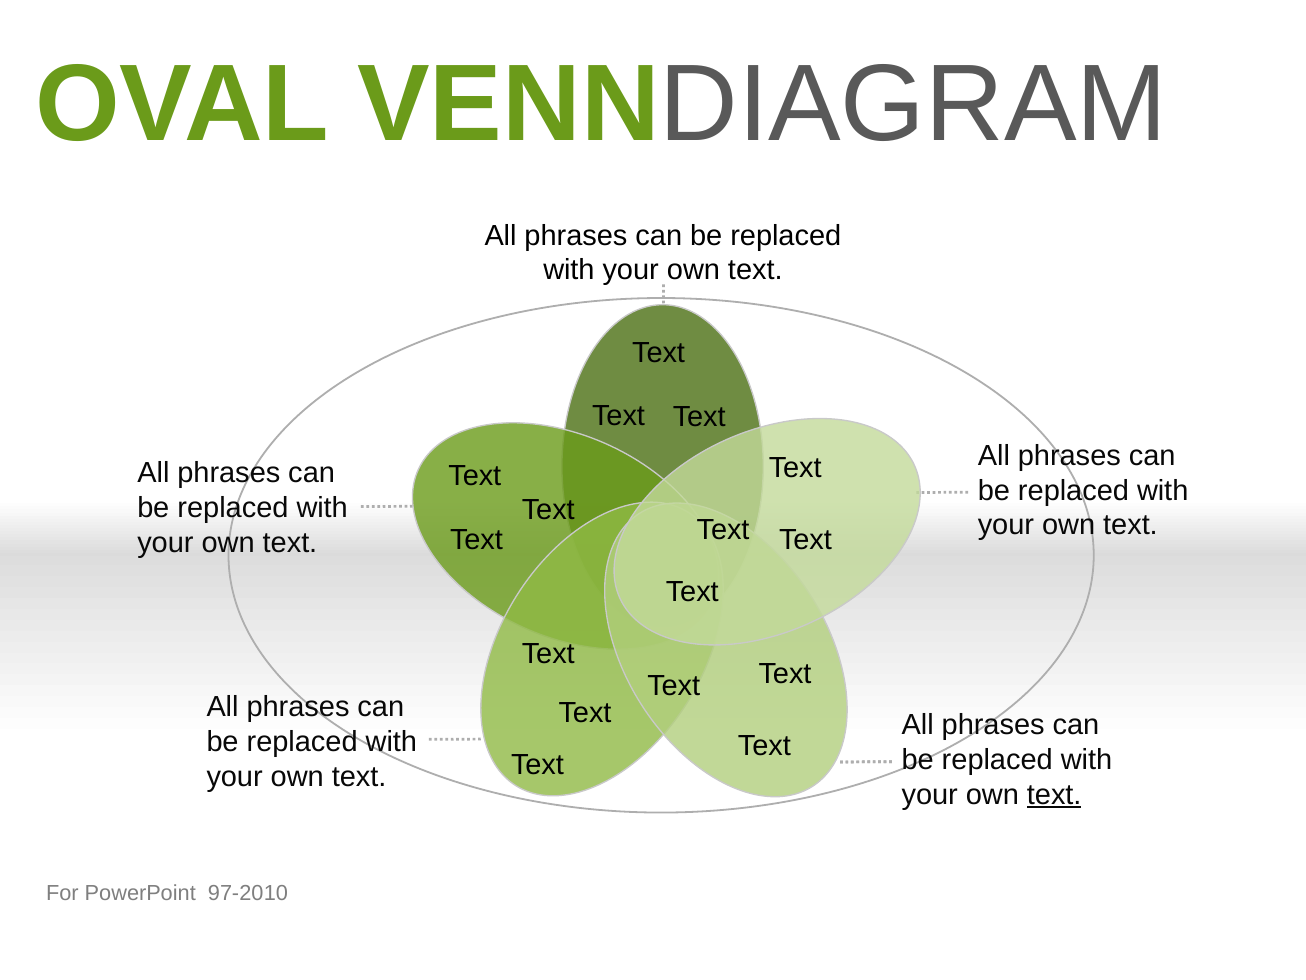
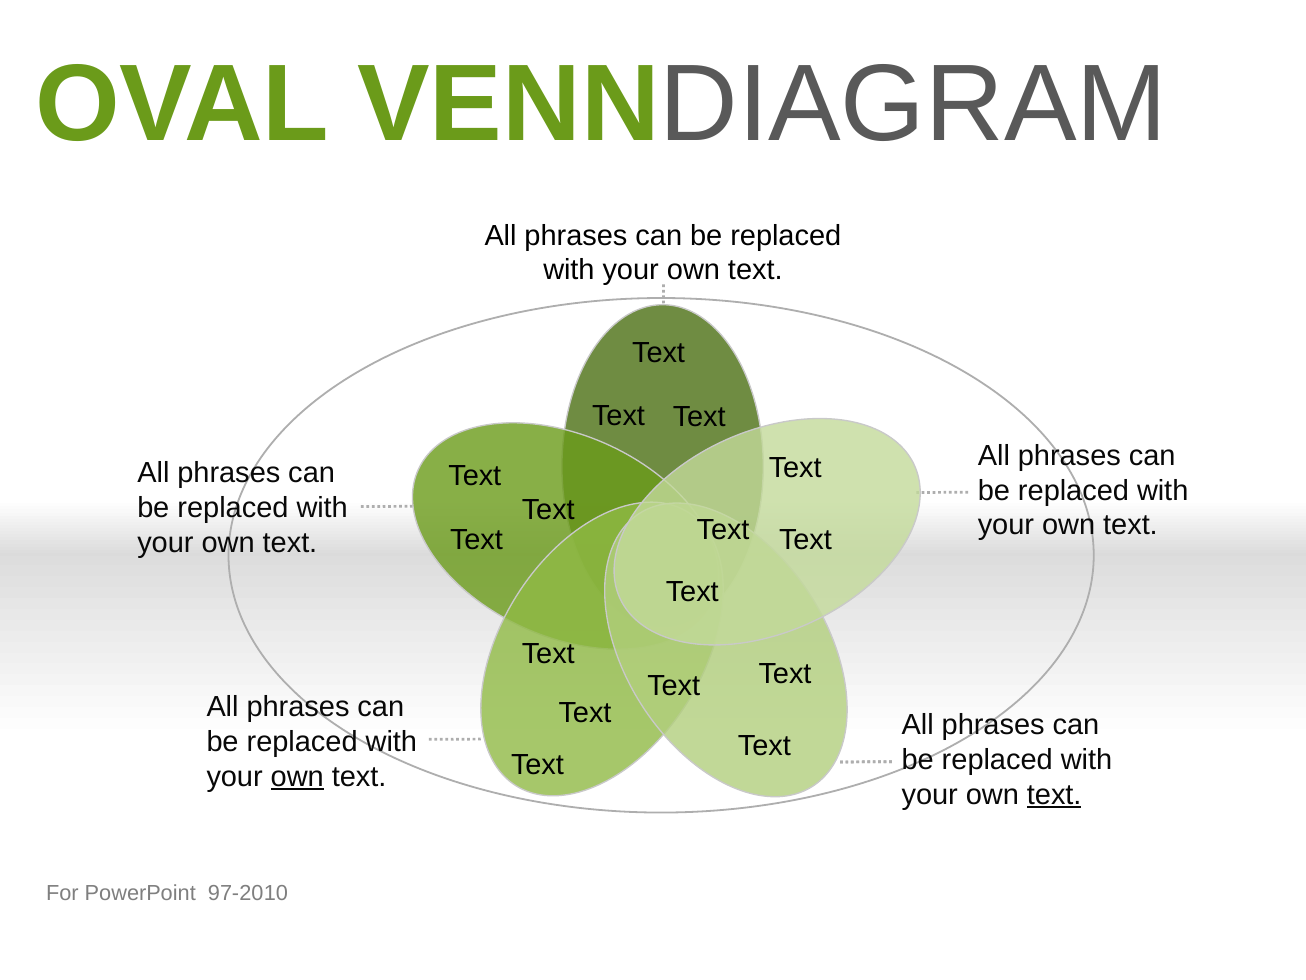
own underline: none -> present (297, 776)
